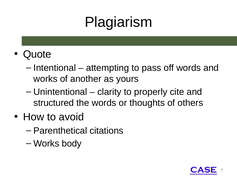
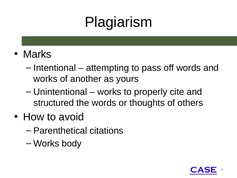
Quote: Quote -> Marks (37, 54)
clarity: clarity -> works (109, 92)
